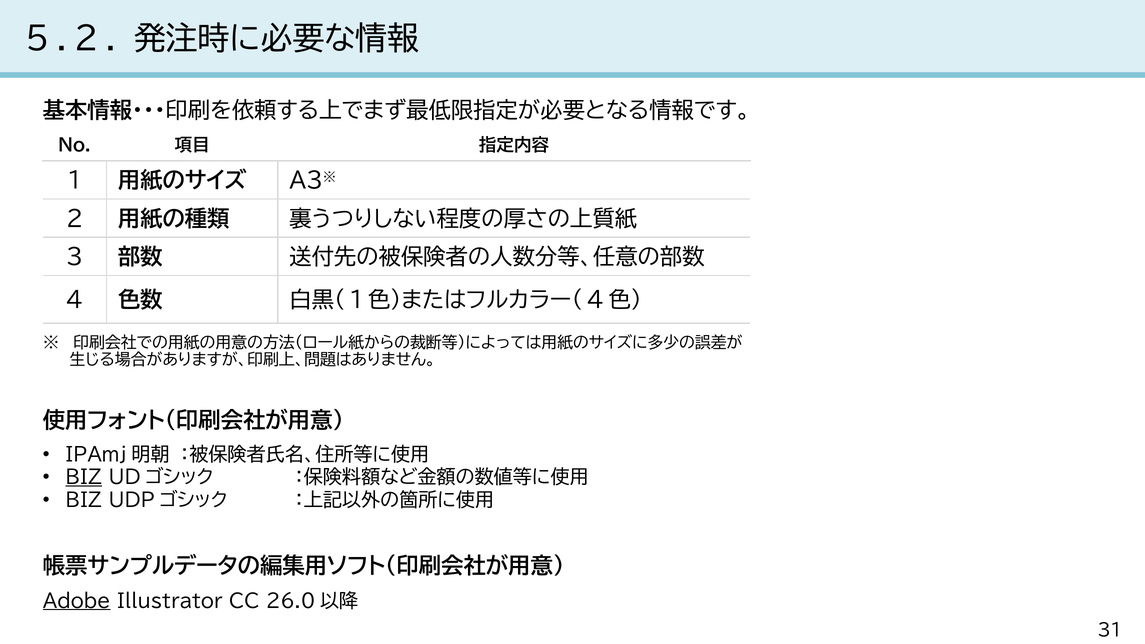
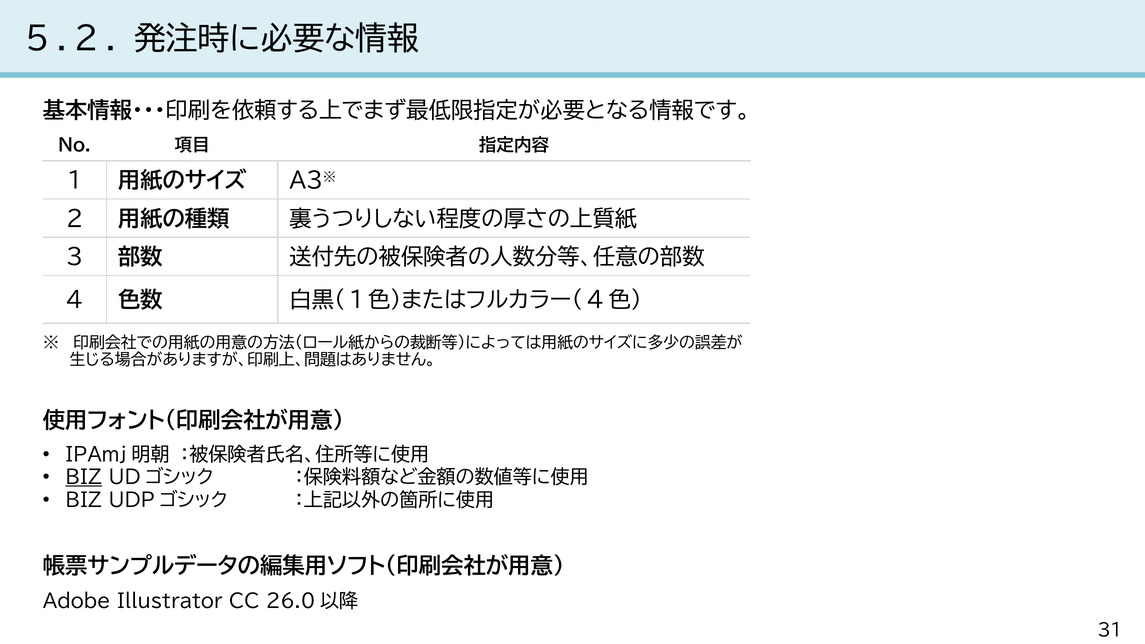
Adobe underline: present -> none (77, 602)
